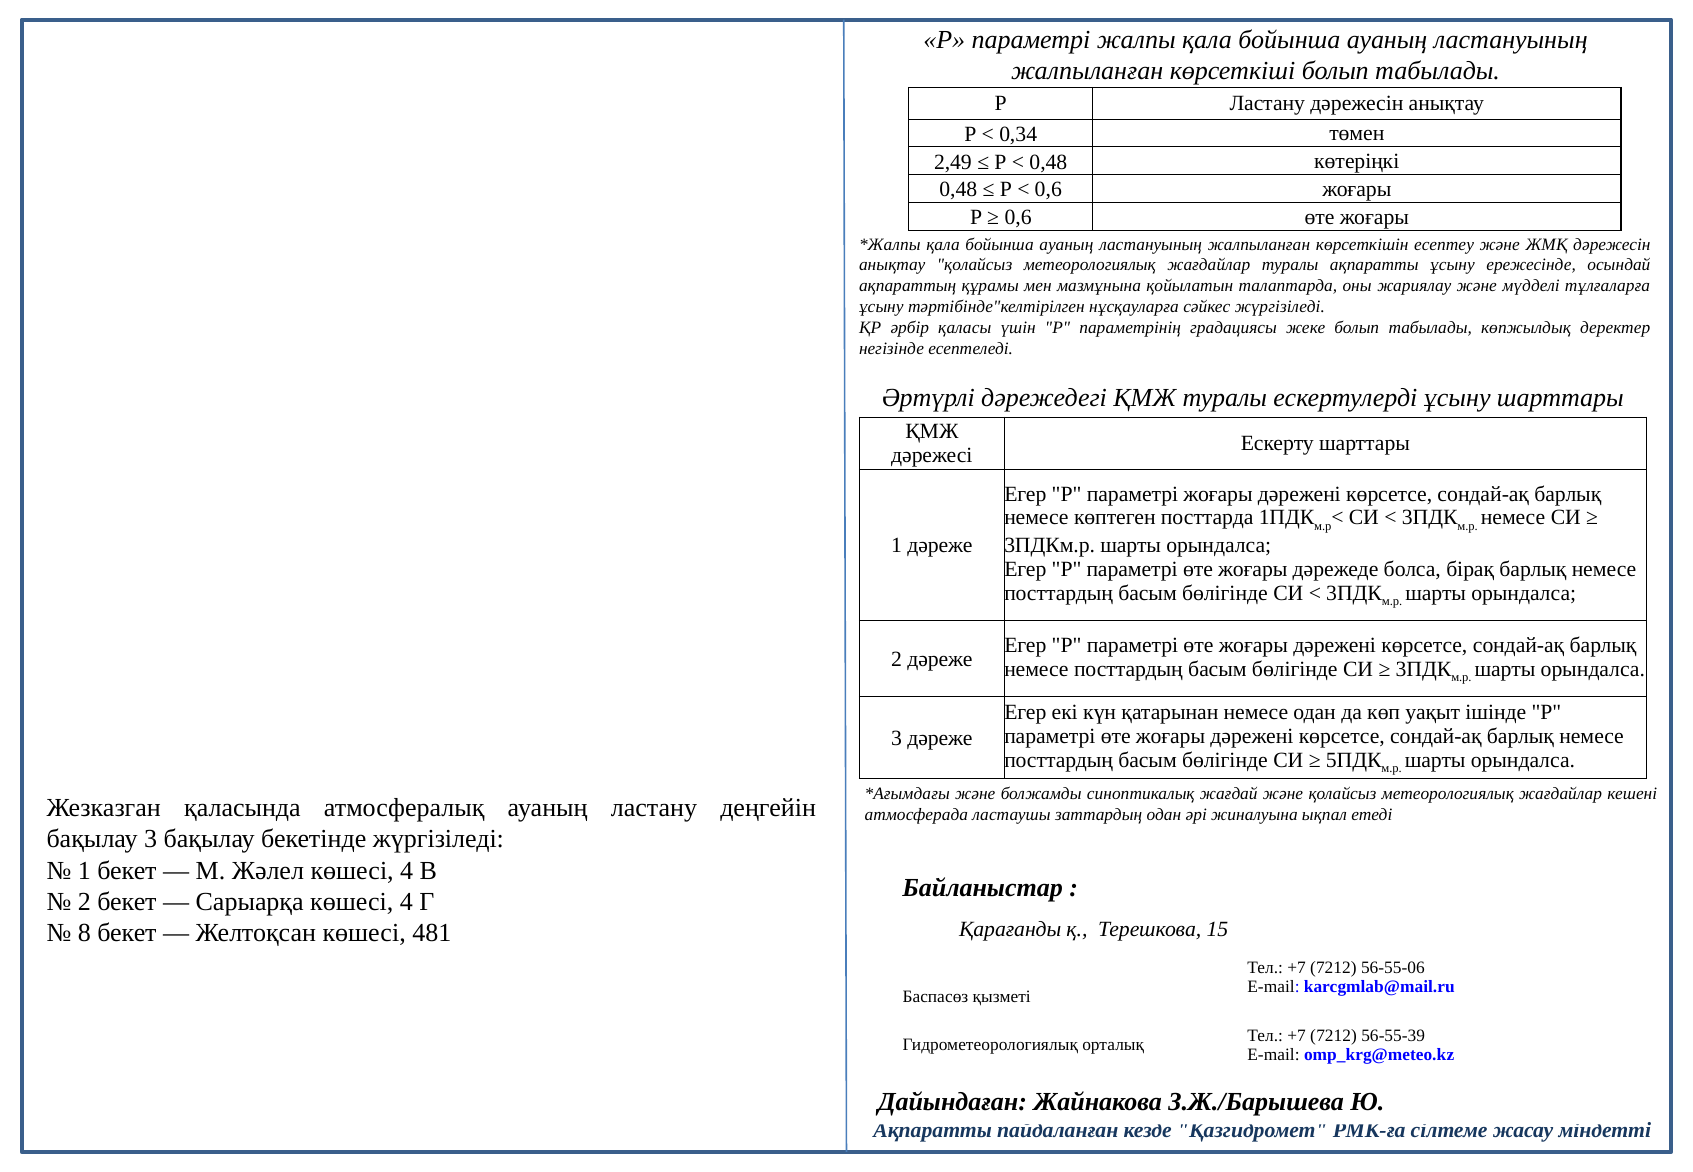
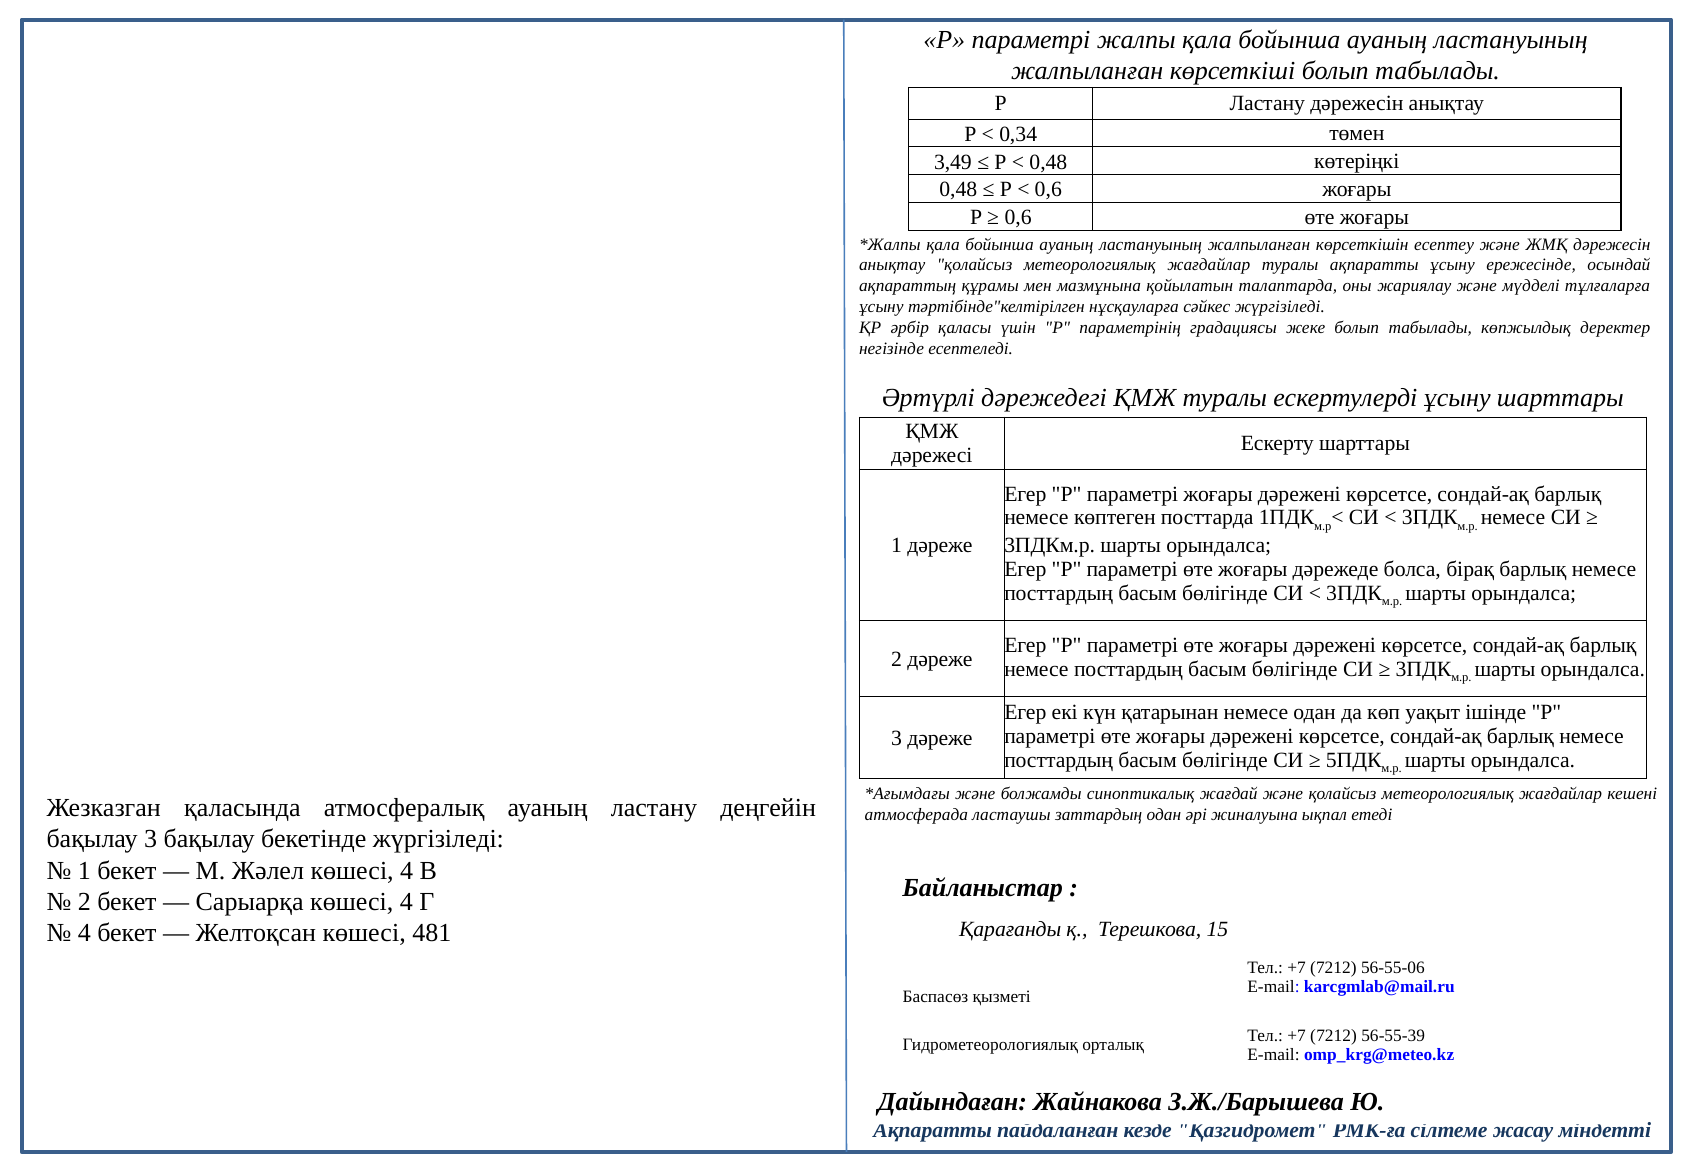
2,49: 2,49 -> 3,49 (953, 162)
8: 8 -> 4 (84, 933)
